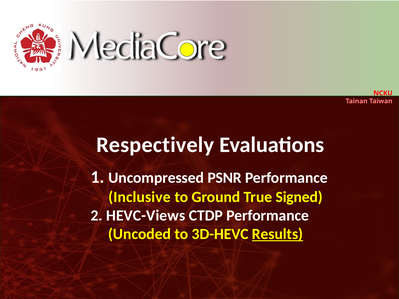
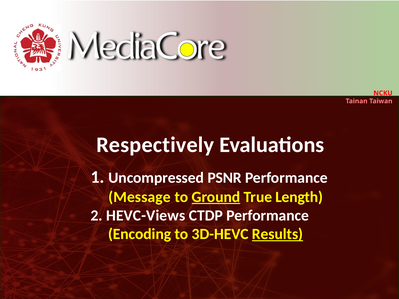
Inclusive: Inclusive -> Message (140, 197)
Ground underline: none -> present (216, 197)
Signed: Signed -> Length (299, 197)
Uncoded: Uncoded -> Encoding (140, 234)
